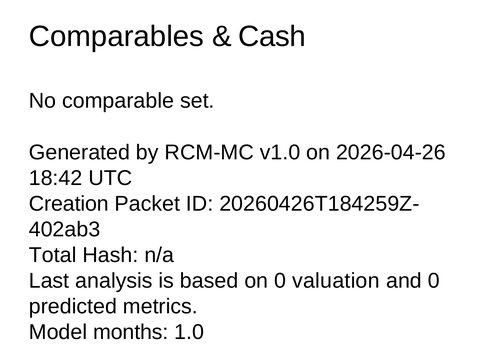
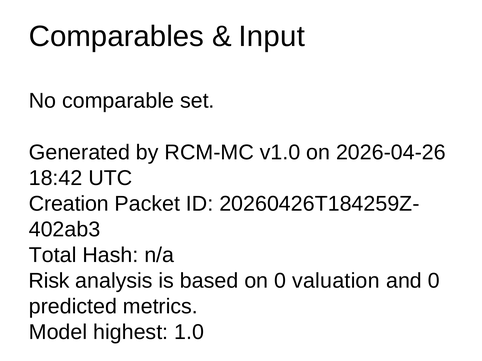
Cash: Cash -> Input (272, 37)
Last: Last -> Risk (49, 281)
months: months -> highest (131, 332)
